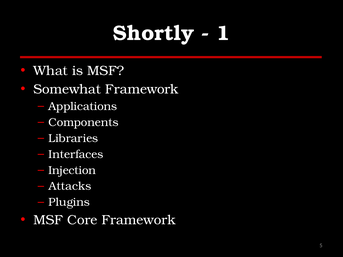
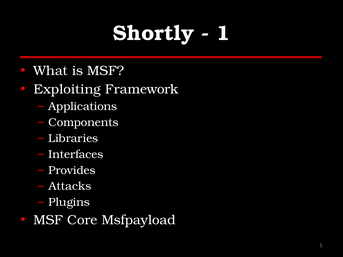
Somewhat: Somewhat -> Exploiting (67, 89)
Injection: Injection -> Provides (72, 170)
Core Framework: Framework -> Msfpayload (139, 220)
